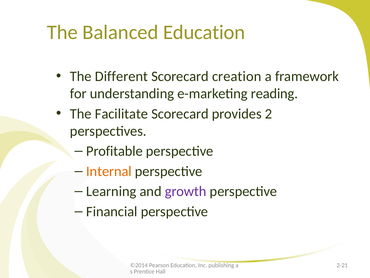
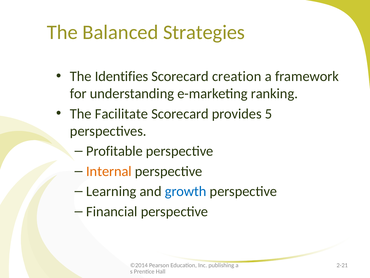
Balanced Education: Education -> Strategies (204, 32)
Different: Different -> Identifies (122, 76)
reading: reading -> ranking (274, 93)
2: 2 -> 5 (269, 114)
growth colour: purple -> blue (186, 191)
